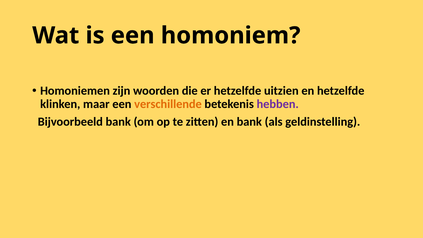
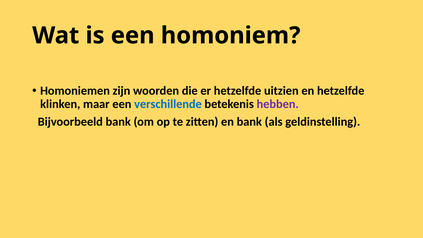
verschillende colour: orange -> blue (168, 104)
